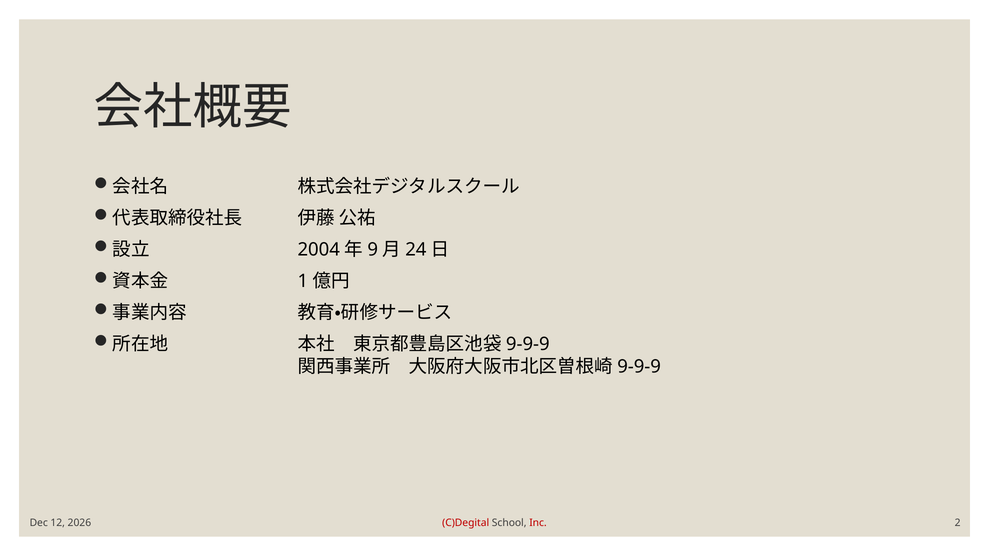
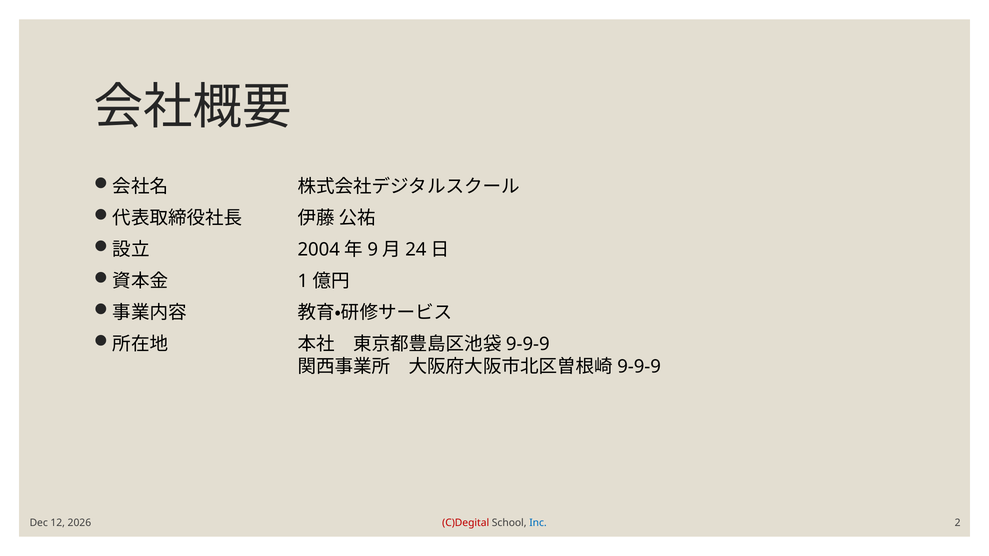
Inc colour: red -> blue (538, 523)
